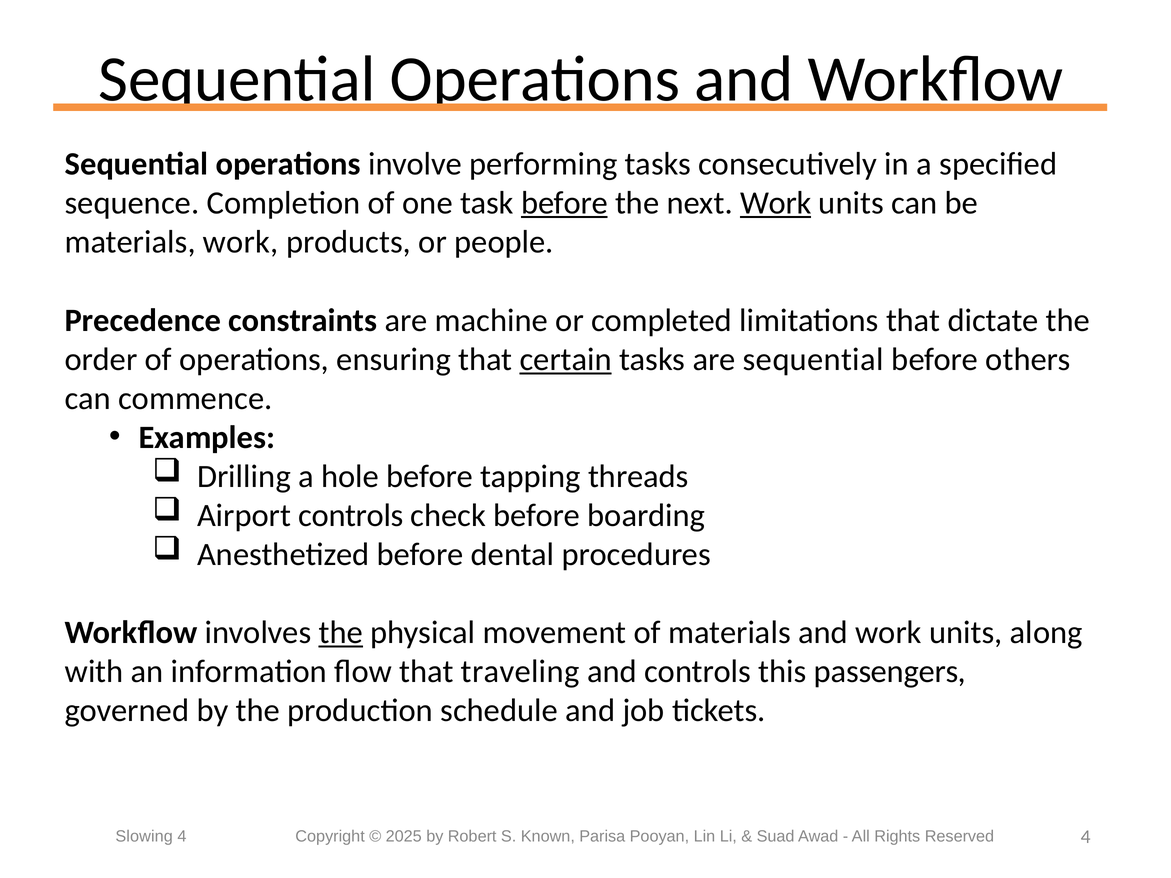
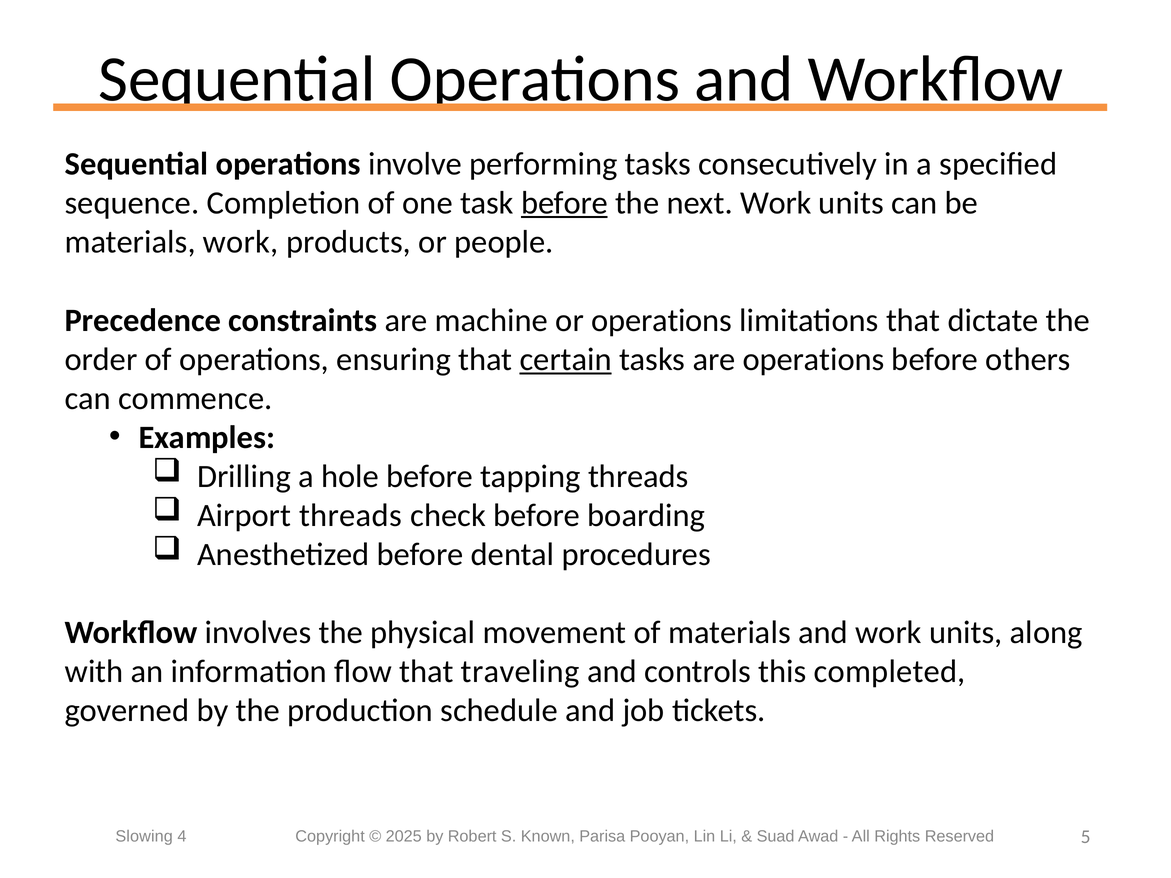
Work underline: present -> none (776, 203)
or completed: completed -> operations (662, 320)
are sequential: sequential -> operations (813, 359)
Airport controls: controls -> threads (351, 516)
the underline: present -> none (341, 633)
passengers: passengers -> completed (890, 672)
Reserved 4: 4 -> 5 (1086, 837)
